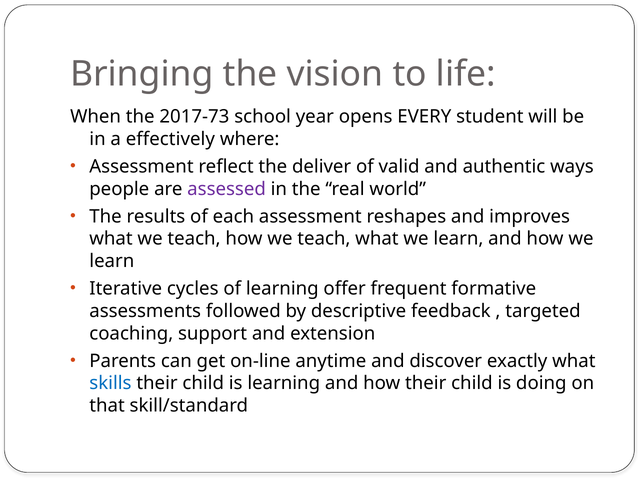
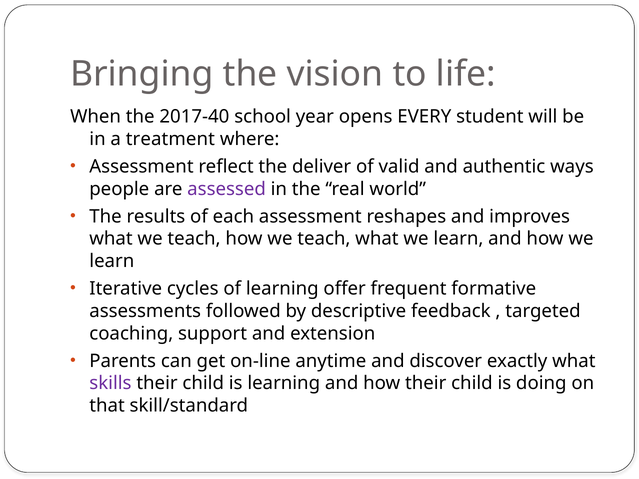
2017-73: 2017-73 -> 2017-40 (194, 117)
effectively: effectively -> treatment (170, 139)
skills colour: blue -> purple (110, 383)
